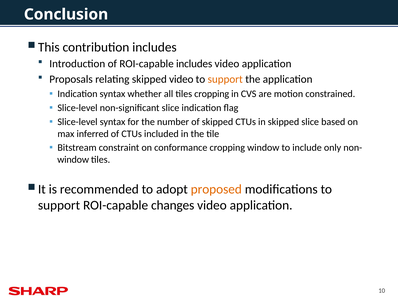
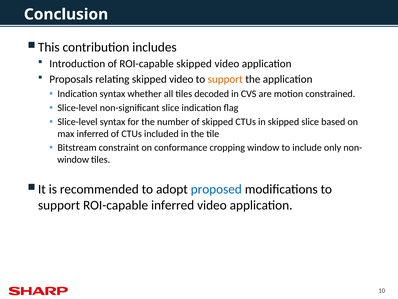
ROI-capable includes: includes -> skipped (194, 64)
tiles cropping: cropping -> decoded (212, 94)
proposed colour: orange -> blue (216, 189)
ROI-capable changes: changes -> inferred (173, 205)
